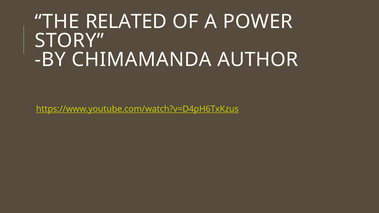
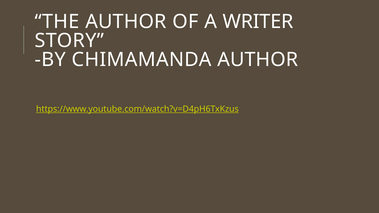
THE RELATED: RELATED -> AUTHOR (126, 22)
POWER: POWER -> WRITER (258, 22)
